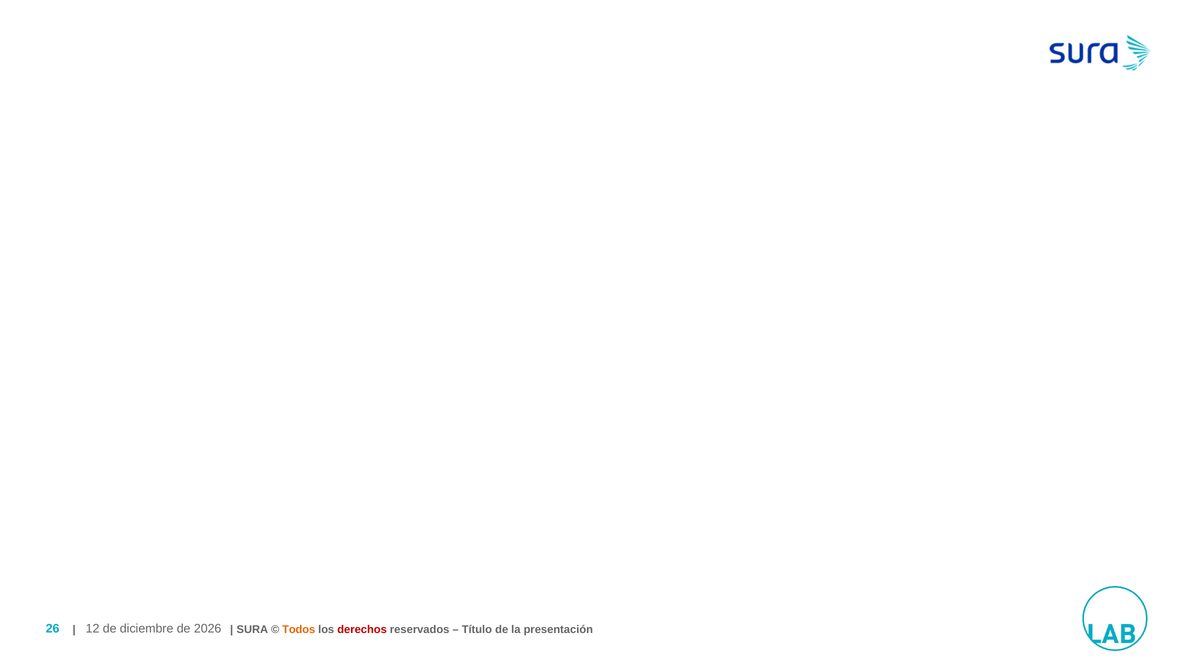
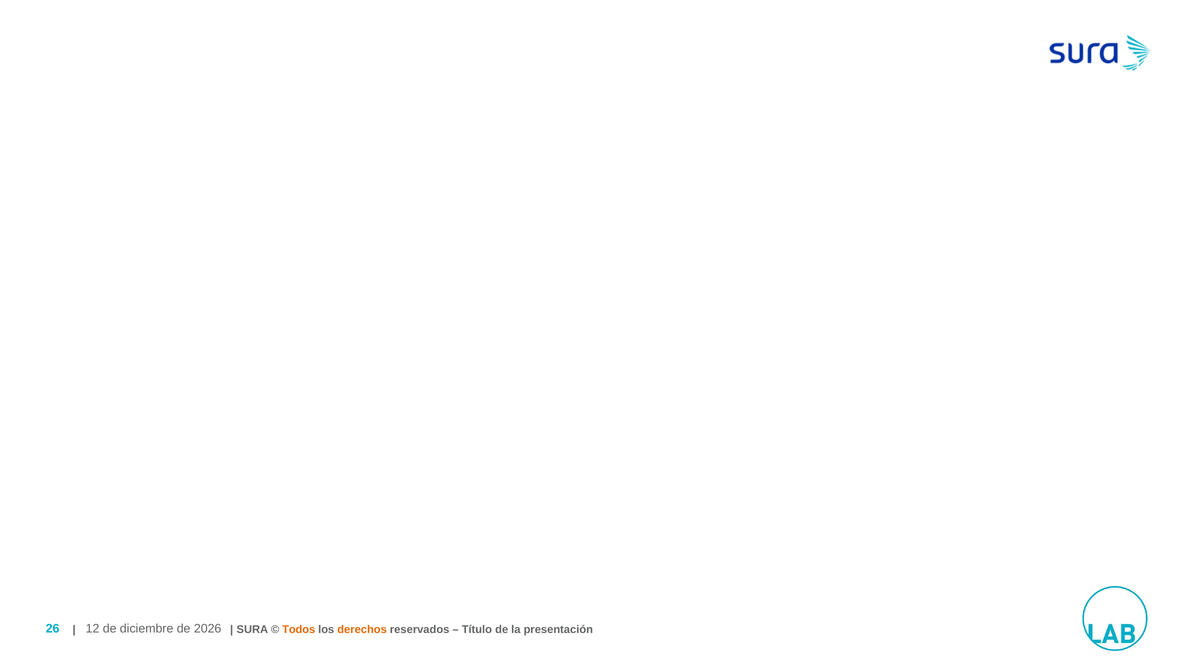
derechos colour: red -> orange (362, 630)
